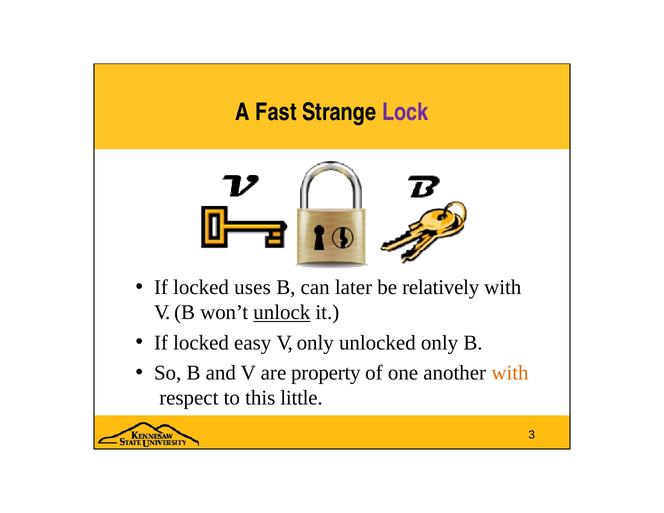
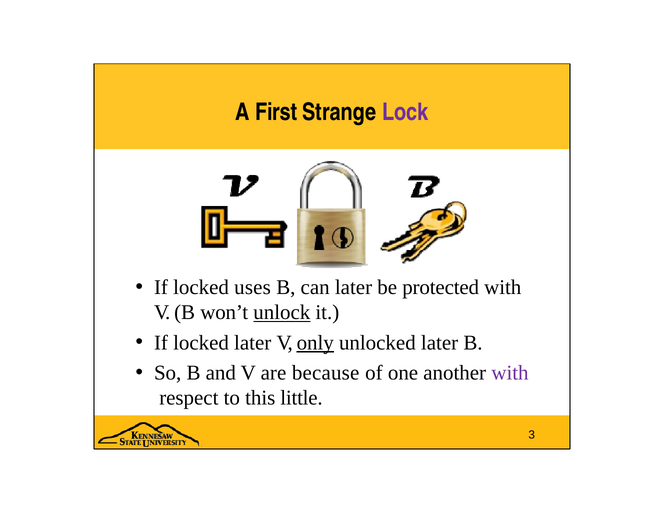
Fast: Fast -> First (276, 112)
relatively: relatively -> protected (441, 287)
locked easy: easy -> later (253, 343)
only underline: none -> present (315, 343)
unlocked only: only -> later (440, 343)
property: property -> because (326, 373)
with colour: orange -> purple (510, 373)
